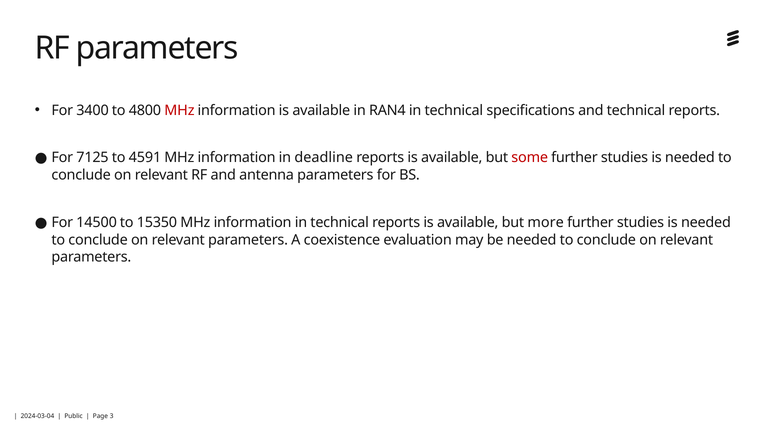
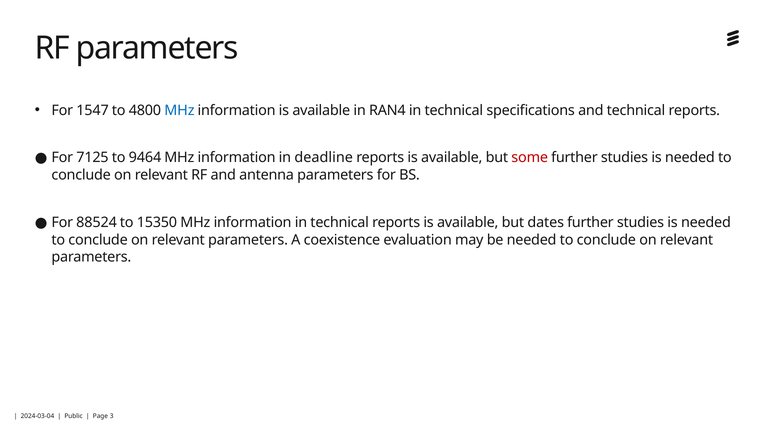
3400: 3400 -> 1547 (93, 110)
MHz colour: red -> blue (179, 110)
4591: 4591 -> 9464 (145, 158)
14500: 14500 -> 88524 (97, 222)
more: more -> dates (546, 222)
